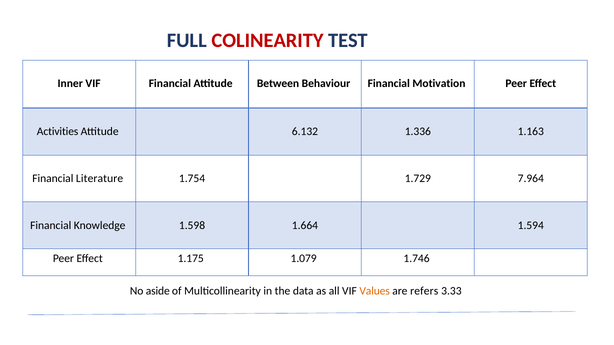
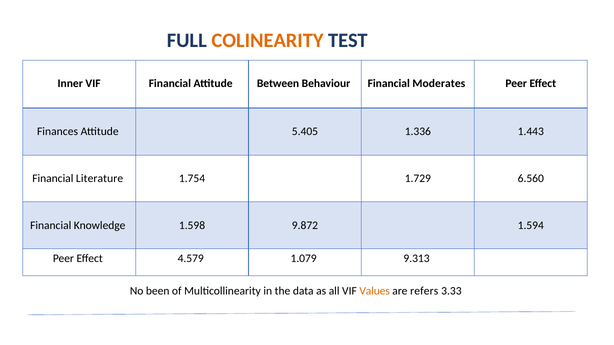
COLINEARITY colour: red -> orange (267, 41)
Motivation: Motivation -> Moderates (439, 84)
Activities: Activities -> Finances (58, 132)
6.132: 6.132 -> 5.405 (305, 132)
1.163: 1.163 -> 1.443 (531, 132)
7.964: 7.964 -> 6.560 (531, 179)
1.664: 1.664 -> 9.872 (305, 226)
1.175: 1.175 -> 4.579 (191, 259)
1.746: 1.746 -> 9.313 (417, 259)
aside: aside -> been (158, 291)
